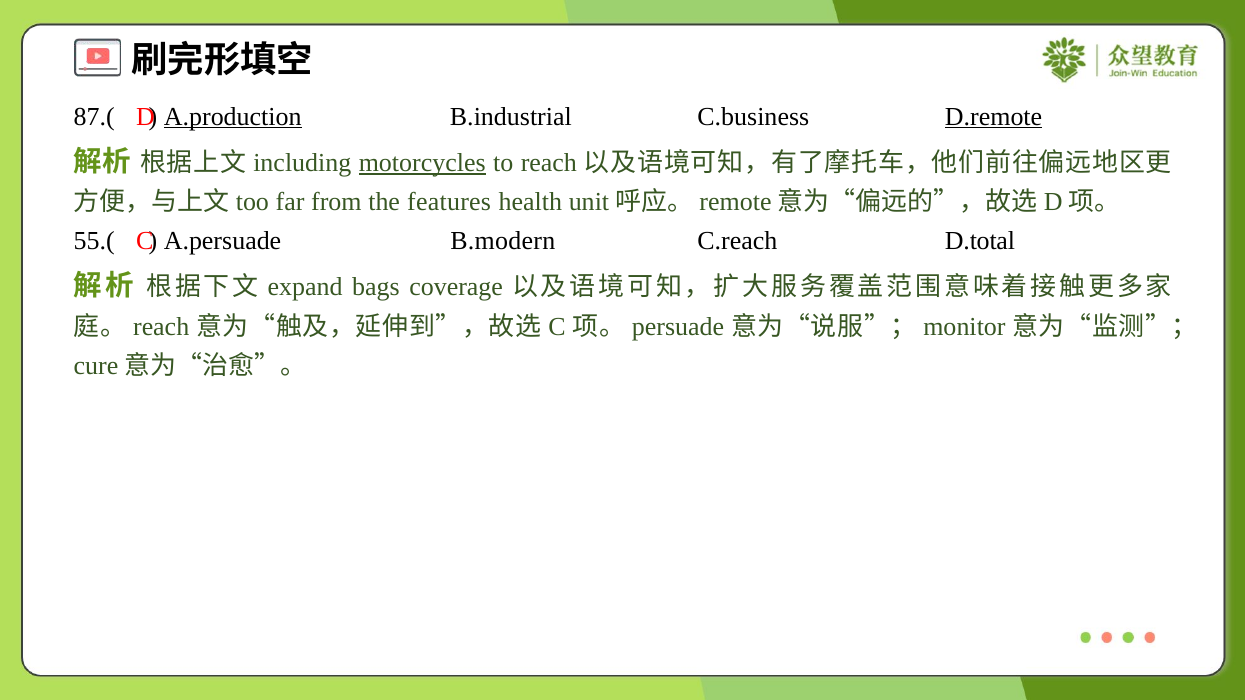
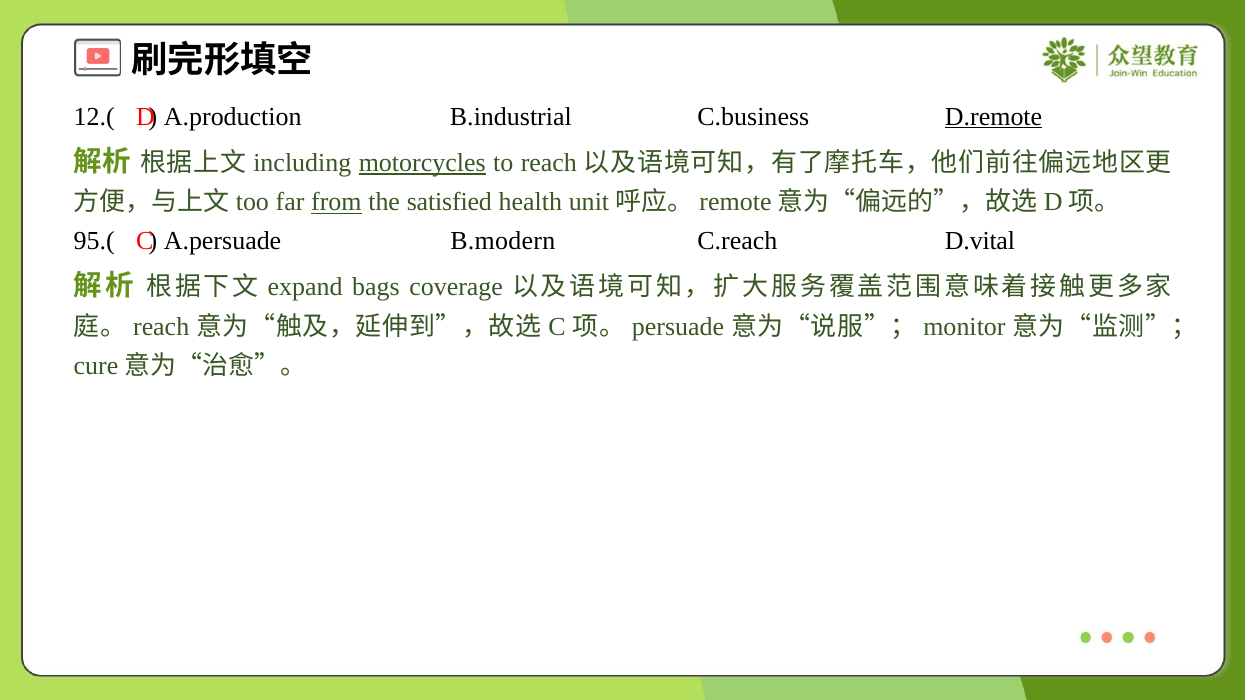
87.(: 87.( -> 12.( (94, 117)
A.production underline: present -> none (233, 117)
from underline: none -> present (336, 202)
features: features -> satisfied (449, 202)
55.(: 55.( -> 95.( (94, 241)
D.total: D.total -> D.vital (980, 241)
